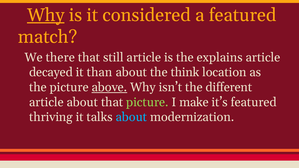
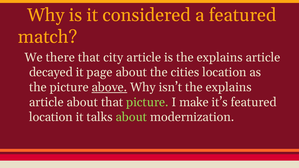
Why underline: present -> none (46, 15)
still: still -> city (113, 57)
than: than -> page (100, 72)
think: think -> cities (185, 72)
isn’t the different: different -> explains (229, 87)
thriving: thriving -> location (51, 117)
about colour: light blue -> light green (131, 117)
